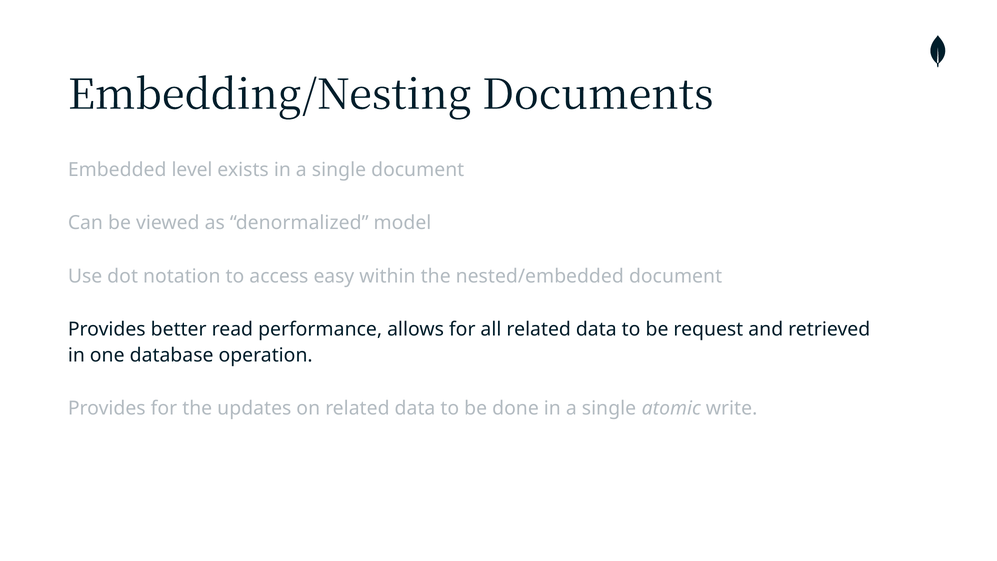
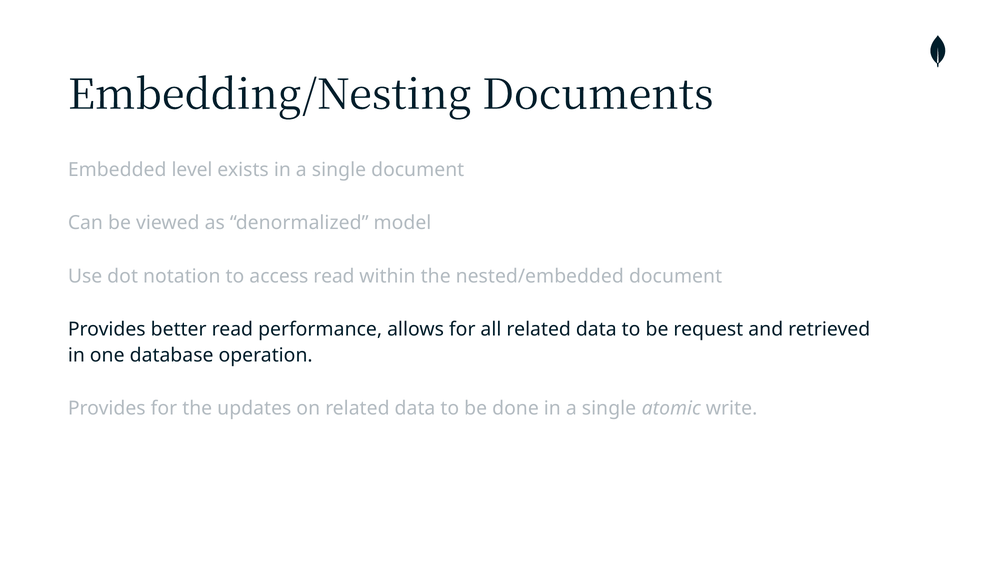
access easy: easy -> read (334, 276)
